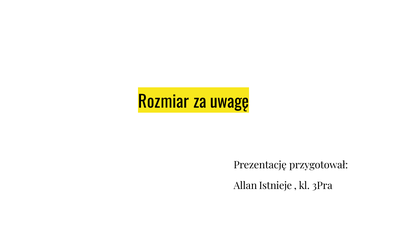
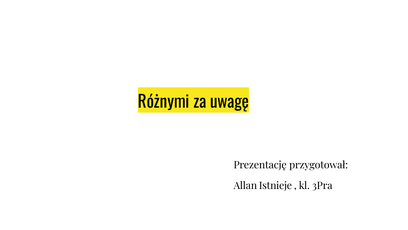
Rozmiar: Rozmiar -> Różnymi (164, 102)
